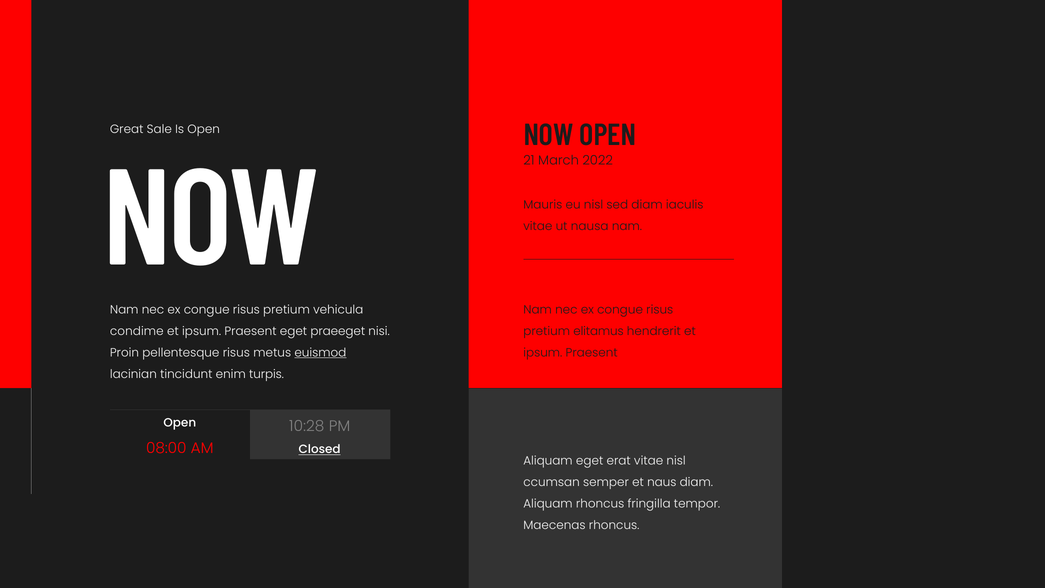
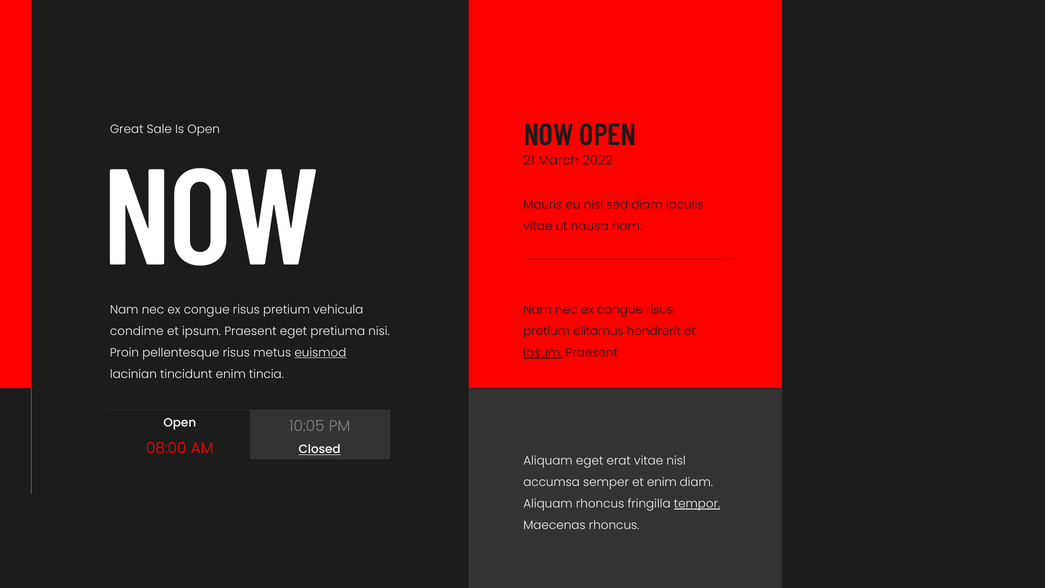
praeeget: praeeget -> pretiuma (338, 331)
ipsum underline: none -> present (543, 353)
turpis: turpis -> tincia (266, 374)
10:28: 10:28 -> 10:05 (307, 426)
ccumsan: ccumsan -> accumsa (552, 482)
et naus: naus -> enim (662, 482)
tempor underline: none -> present (697, 504)
